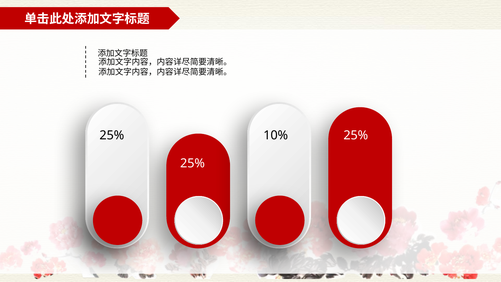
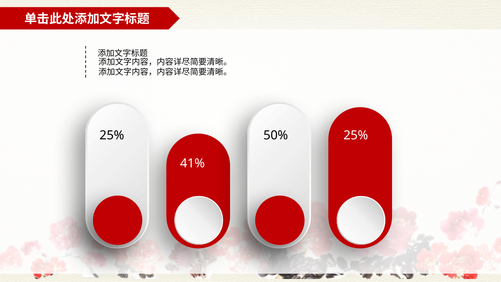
10%: 10% -> 50% (276, 135)
25%: 25% -> 41% (192, 163)
